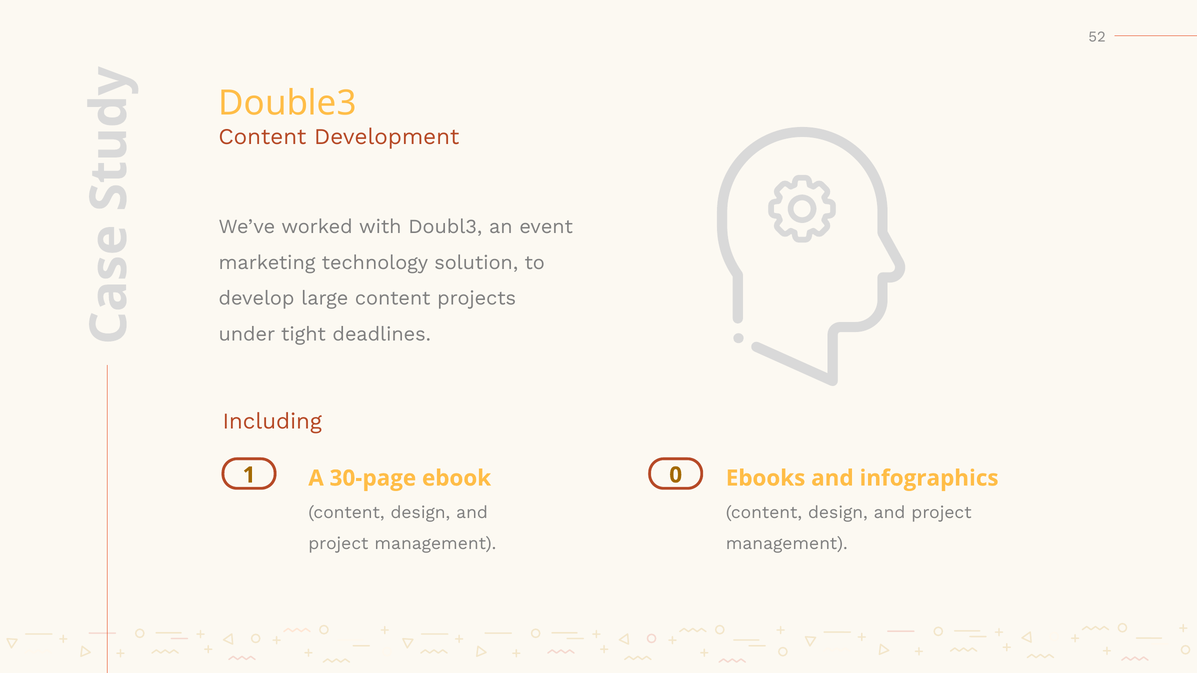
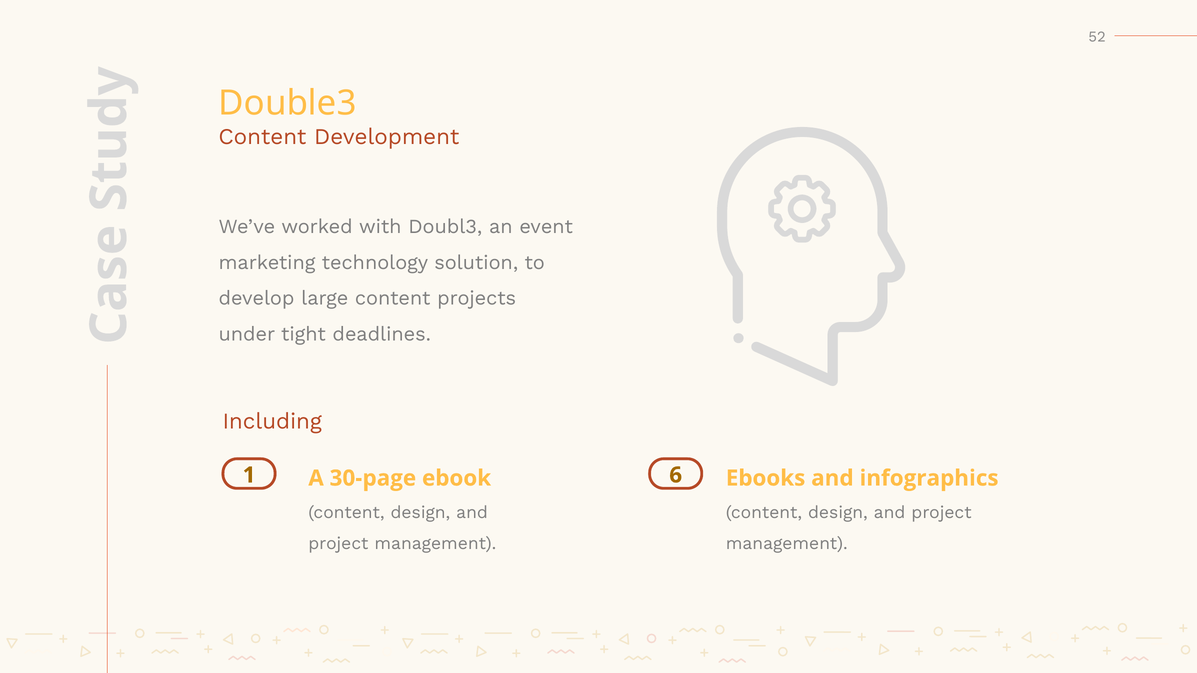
0: 0 -> 6 (676, 475)
